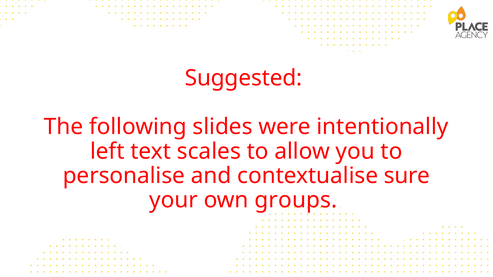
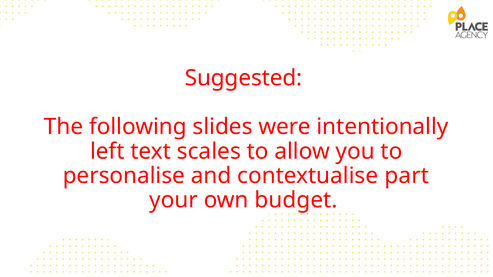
sure: sure -> part (407, 176)
groups: groups -> budget (296, 200)
